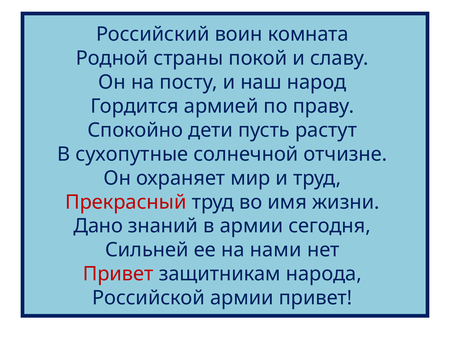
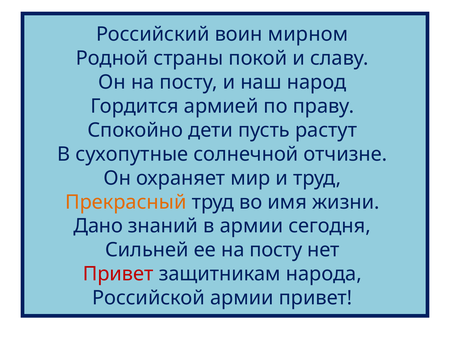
комната: комната -> мирном (308, 34)
Прекрасный colour: red -> orange (126, 202)
ее на нами: нами -> посту (276, 250)
